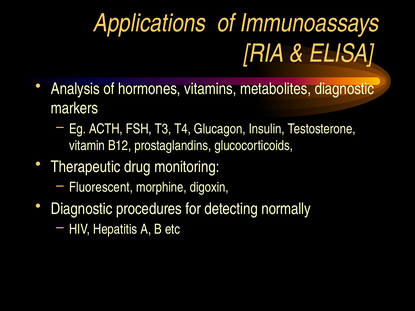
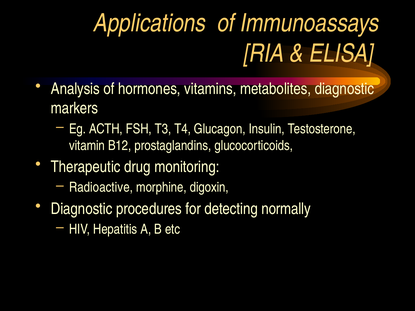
Fluorescent: Fluorescent -> Radioactive (101, 188)
